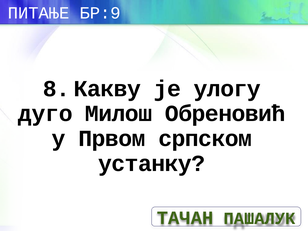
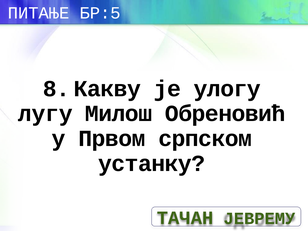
БР:9: БР:9 -> БР:5 (100, 13)
дуго: дуго -> лугу (45, 114)
ПАШАЛУК: ПАШАЛУК -> ЈЕВРЕМУ (260, 218)
